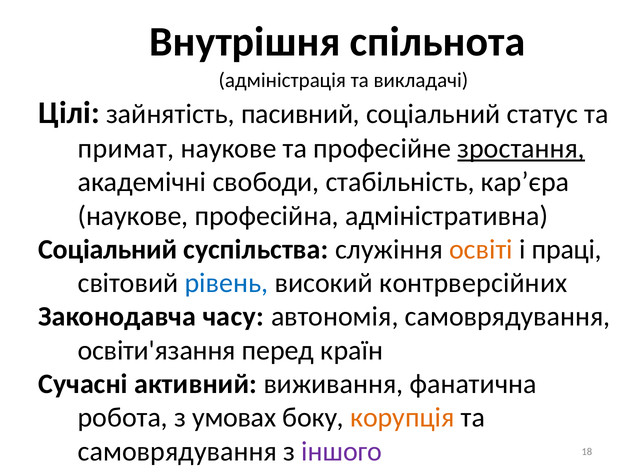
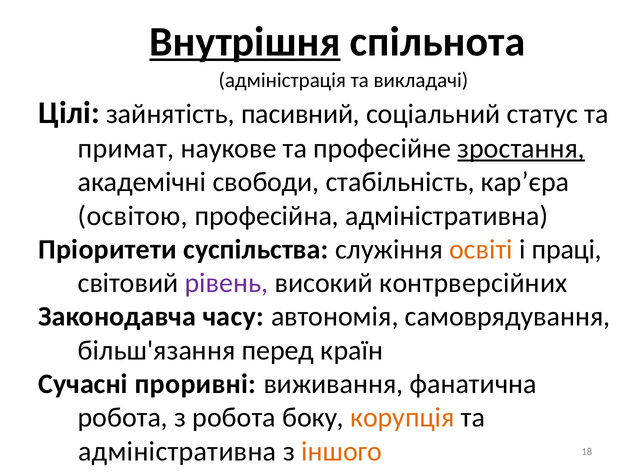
Внутрішня underline: none -> present (245, 42)
наукове: наукове -> освітою (133, 216)
Соціальний: Соціальний -> Пріоритети (108, 249)
рівень colour: blue -> purple (227, 283)
освіти'язання: освіти'язання -> більш'язання (157, 350)
активний: активний -> проривні (195, 384)
з умовах: умовах -> робота (234, 417)
самоврядування: самоврядування -> адміністративна (177, 451)
іншого colour: purple -> orange (342, 451)
